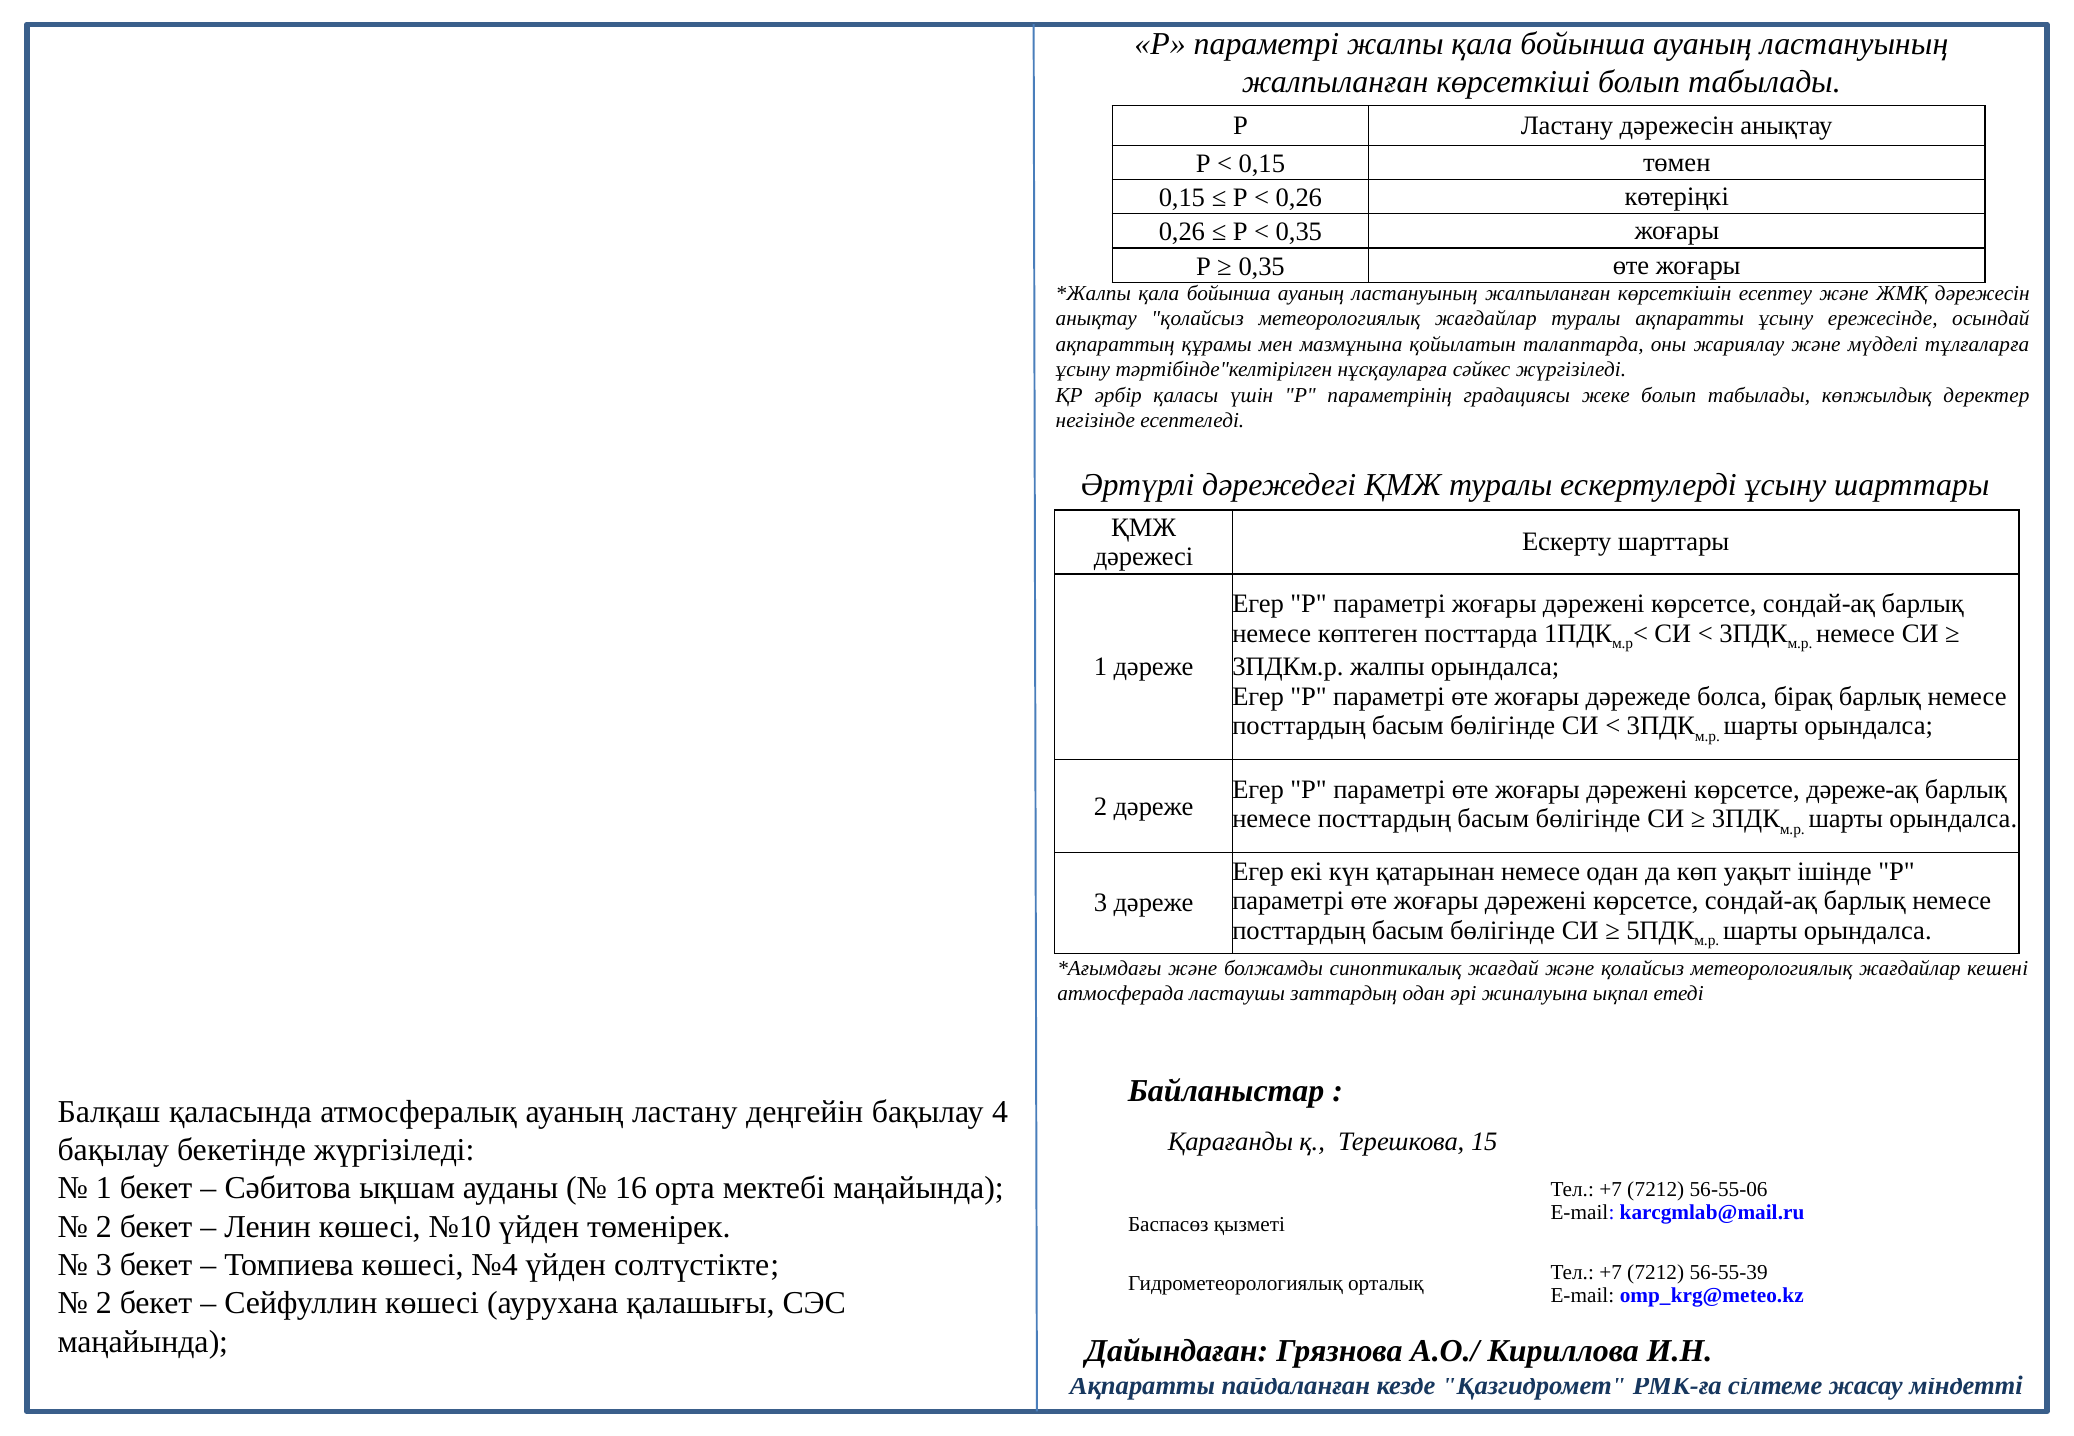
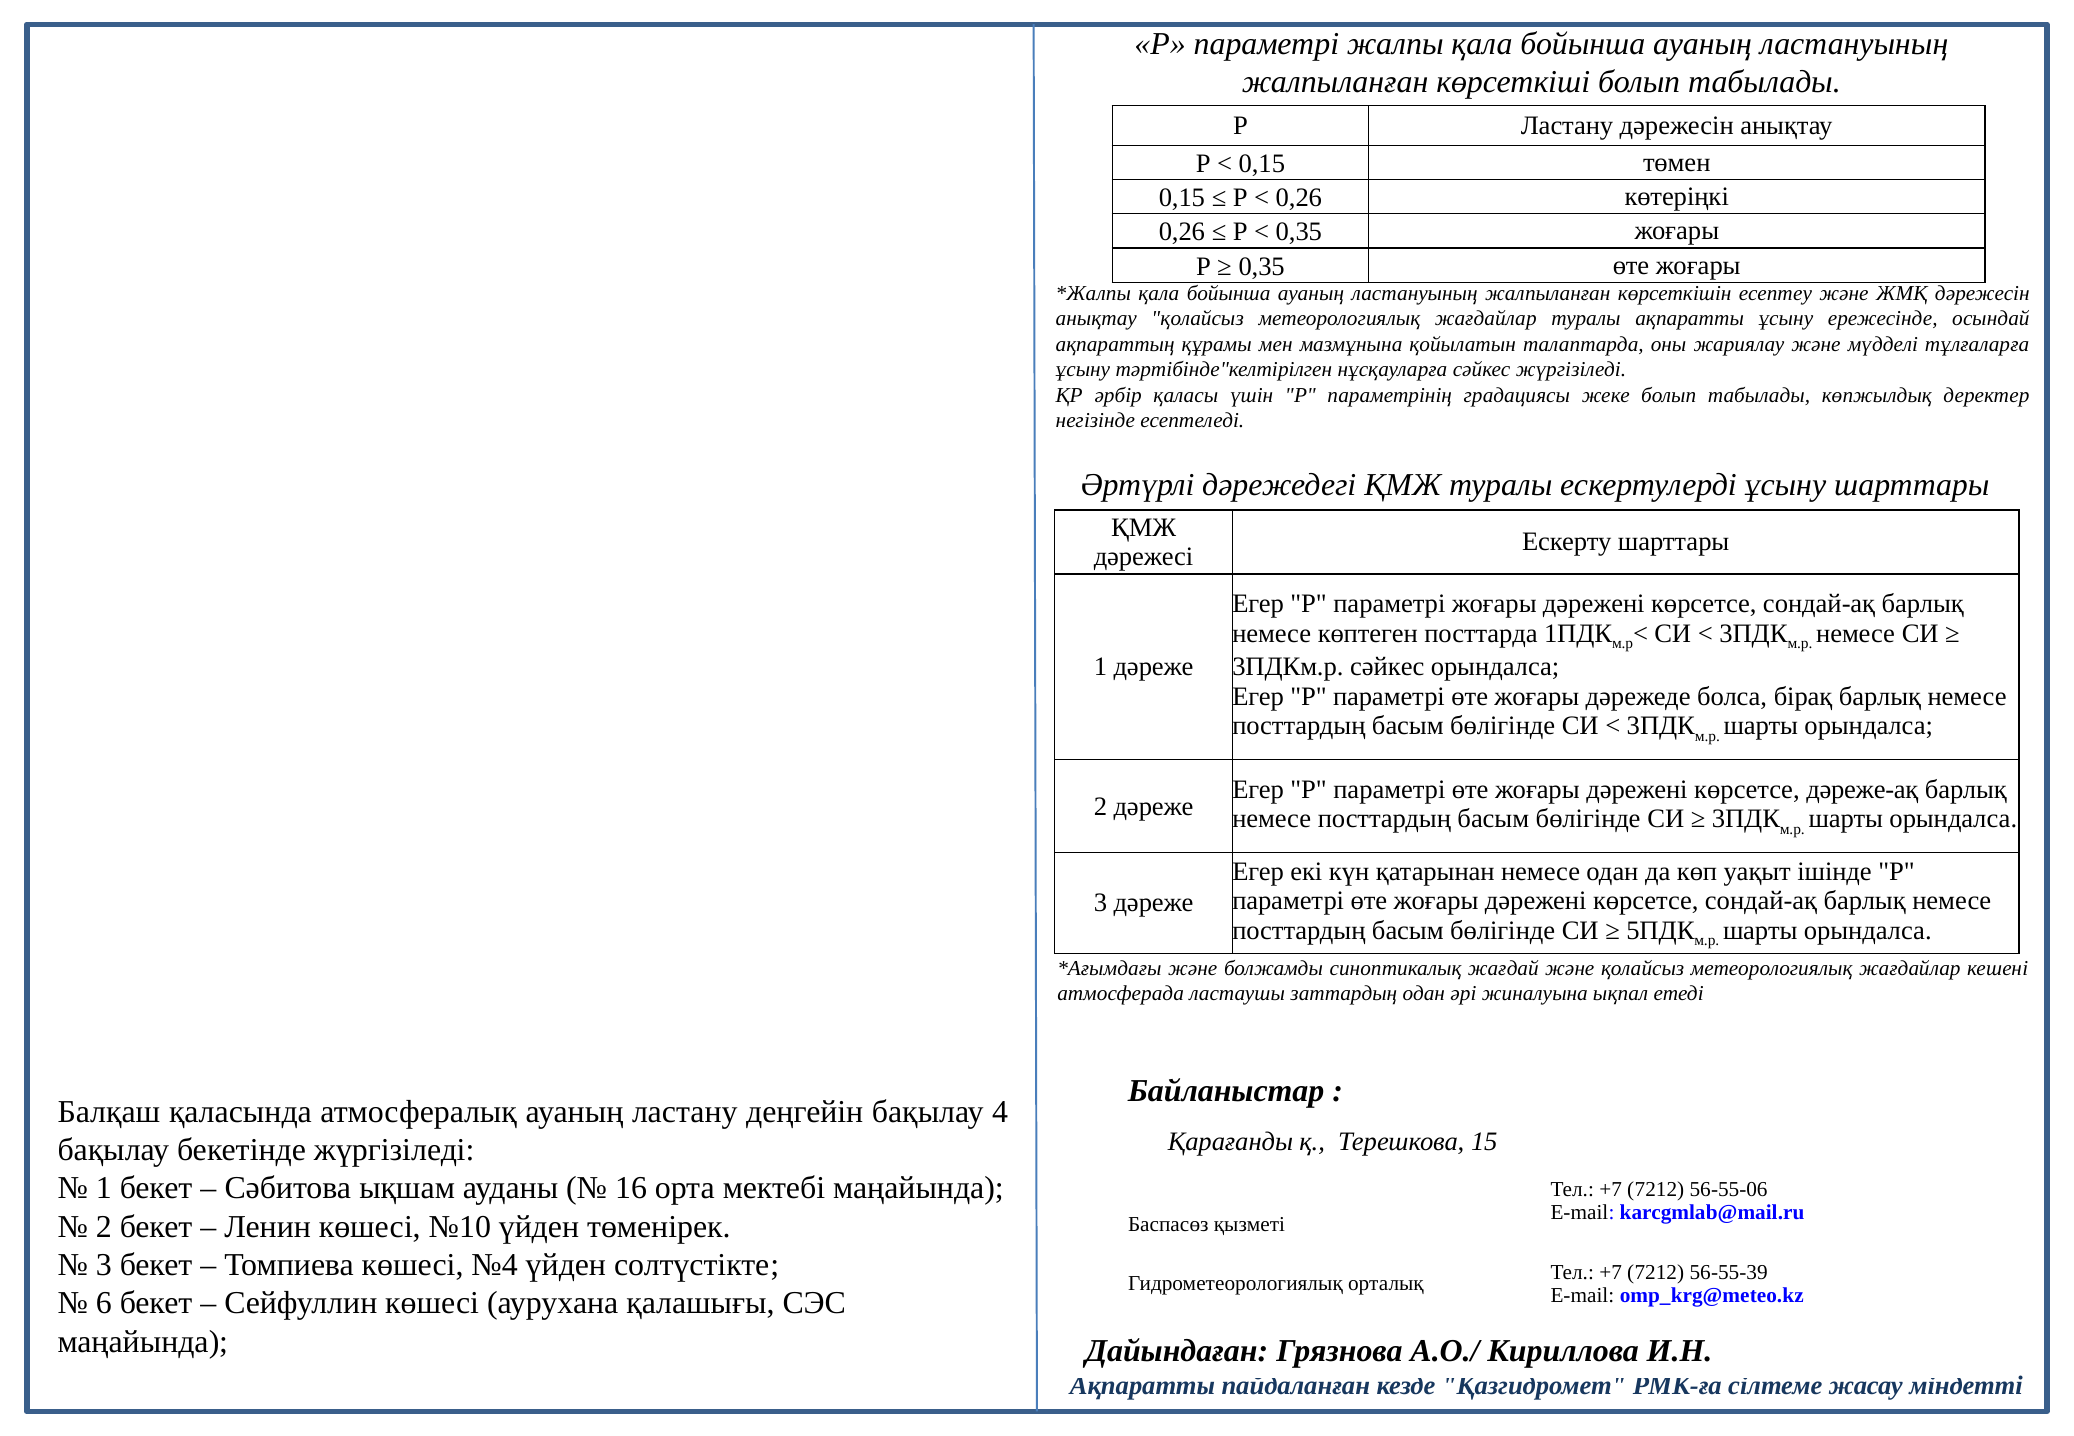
3ПДКм.р жалпы: жалпы -> сәйкес (1387, 667)
2: 2 -> 6 (104, 1303)
